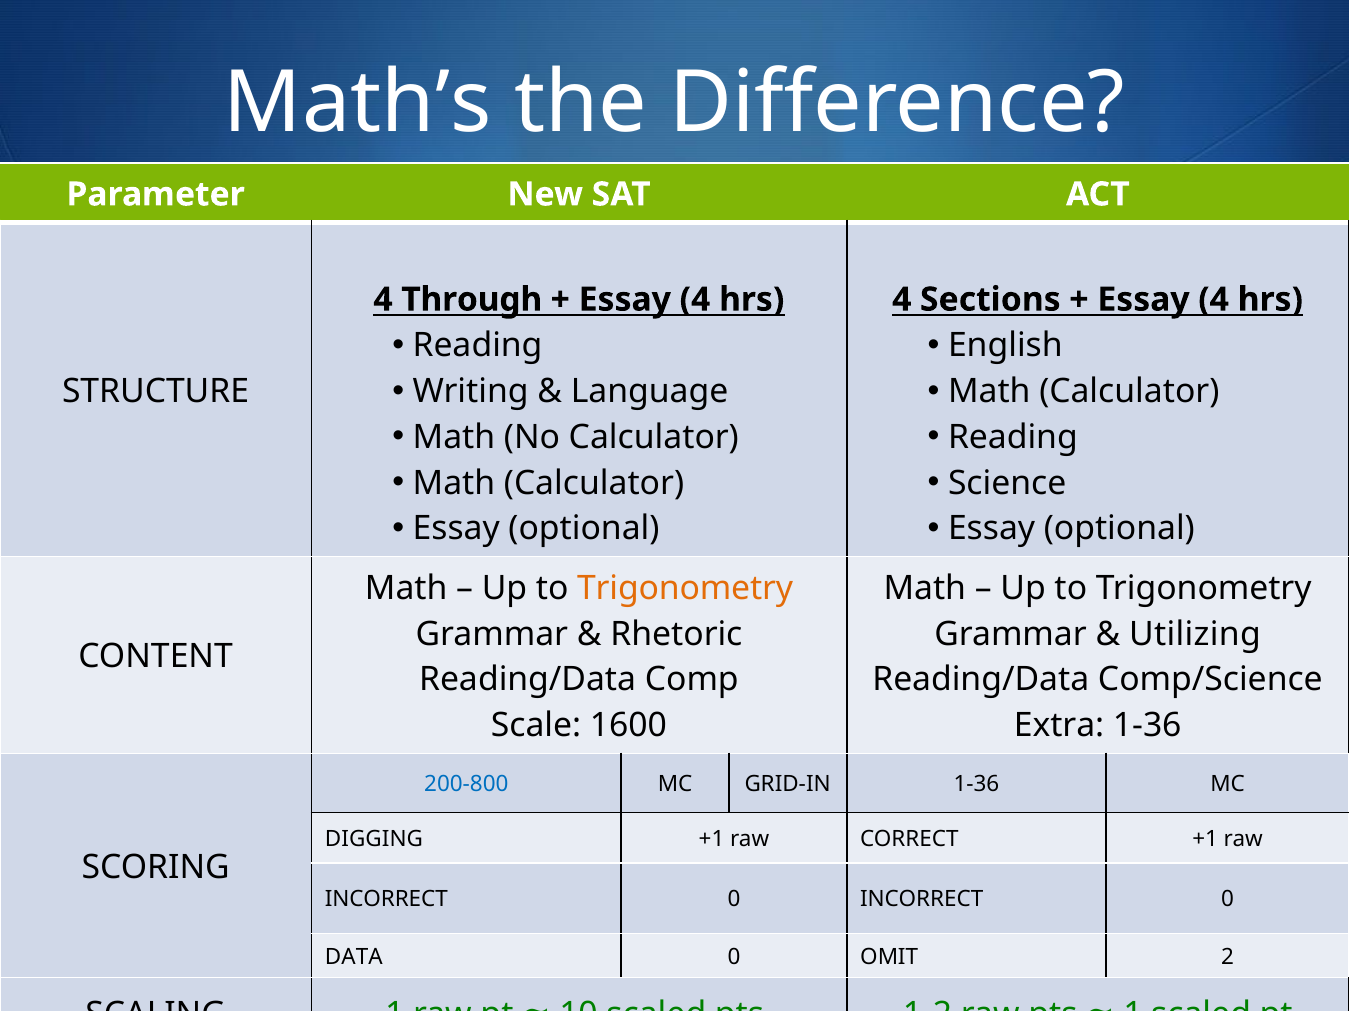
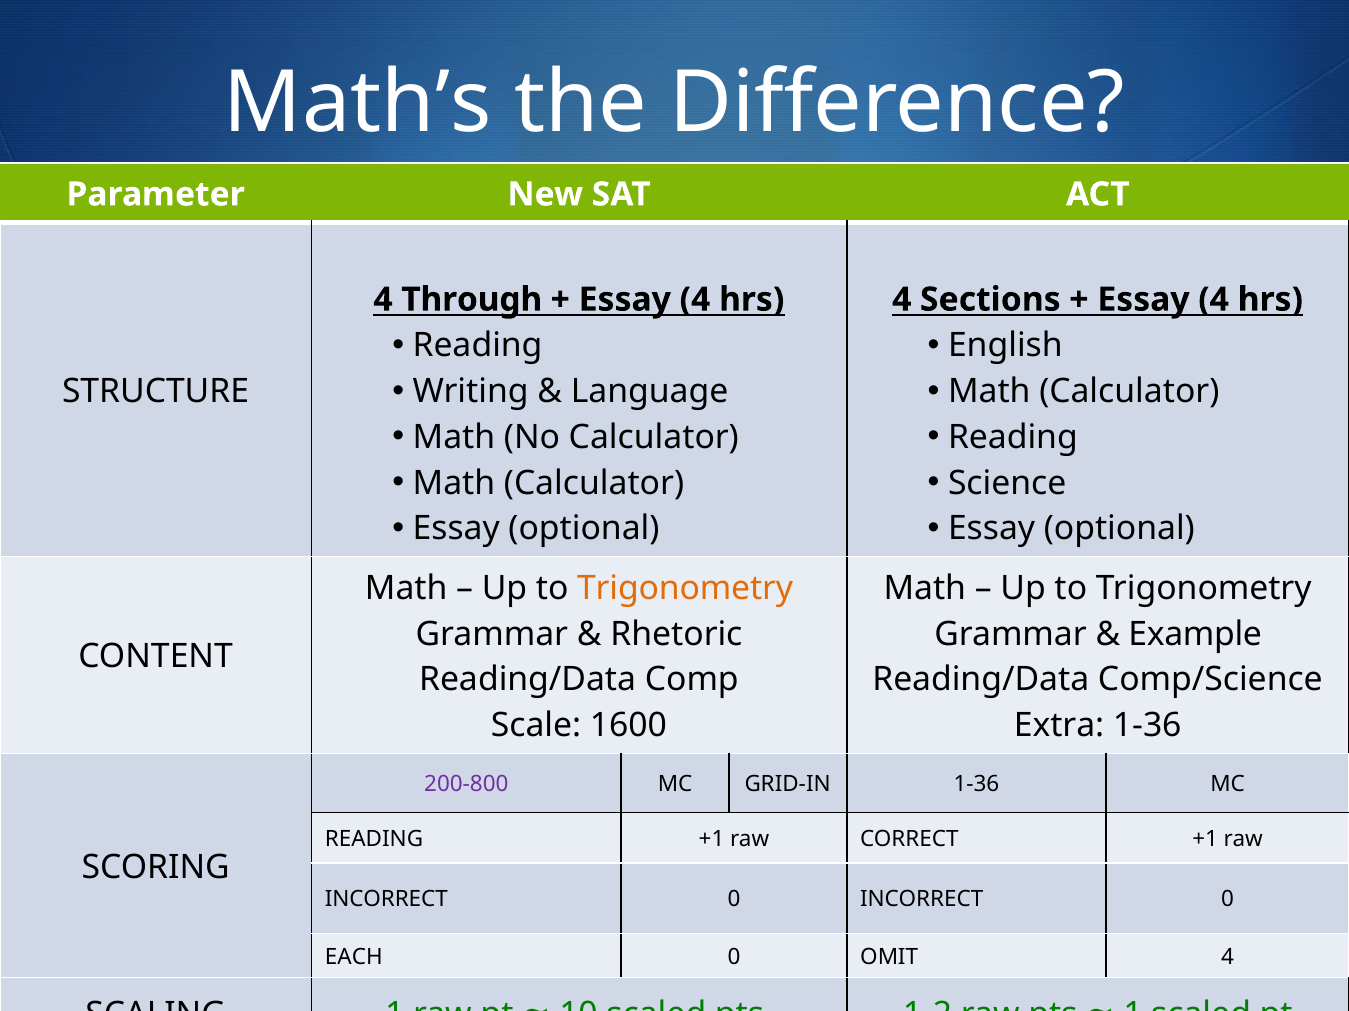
Utilizing: Utilizing -> Example (1195, 634)
200-800 colour: blue -> purple (466, 785)
DIGGING: DIGGING -> READING (374, 840)
DATA: DATA -> EACH (354, 957)
OMIT 2: 2 -> 4 (1228, 957)
